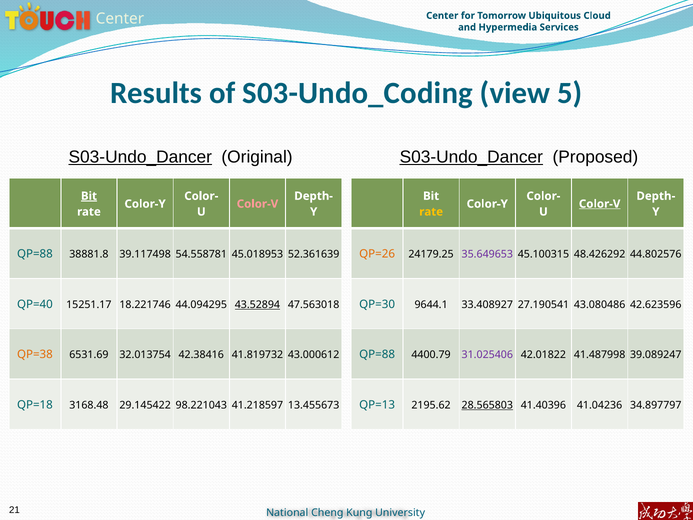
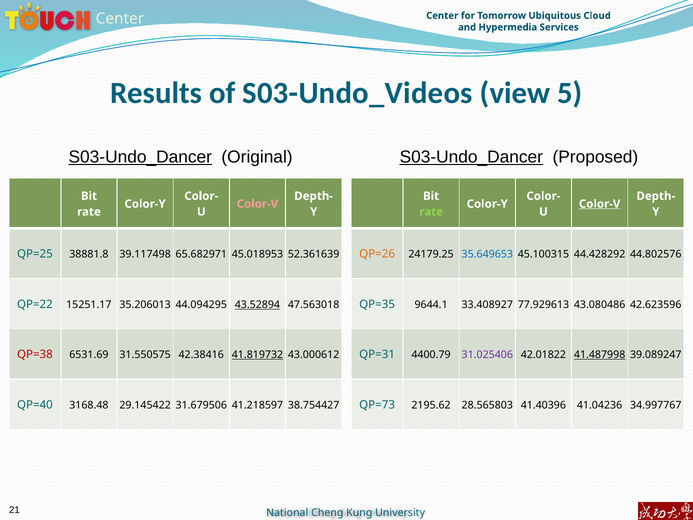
S03-Undo_Coding: S03-Undo_Coding -> S03-Undo_Videos (358, 93)
Bit underline: present -> none (89, 196)
rate colour: yellow -> light green (431, 212)
QP=88: QP=88 -> QP=25 (35, 254)
54.558781: 54.558781 -> 65.682971 (201, 254)
35.649653 colour: purple -> blue (487, 254)
48.426292: 48.426292 -> 44.428292 (600, 254)
QP=40: QP=40 -> QP=22 (35, 304)
18.221746: 18.221746 -> 35.206013 (145, 304)
QP=30: QP=30 -> QP=35 (377, 304)
27.190541: 27.190541 -> 77.929613 (543, 304)
QP=38 colour: orange -> red (35, 354)
32.013754: 32.013754 -> 31.550575 (145, 355)
41.819732 underline: none -> present (257, 355)
QP=88: QP=88 -> QP=31 (377, 354)
41.487998 underline: none -> present (600, 355)
QP=18: QP=18 -> QP=40 (35, 405)
98.221043: 98.221043 -> 31.679506 (201, 405)
13.455673: 13.455673 -> 38.754427 (314, 405)
QP=13: QP=13 -> QP=73 (377, 405)
28.565803 underline: present -> none (487, 405)
34.897797: 34.897797 -> 34.997767 (656, 405)
